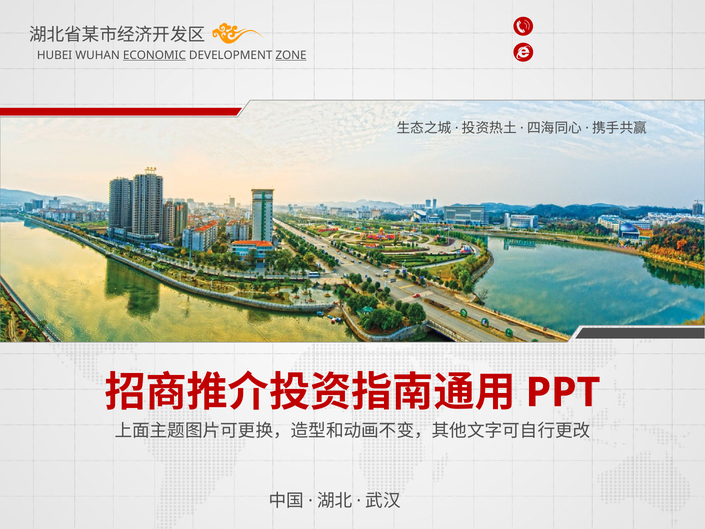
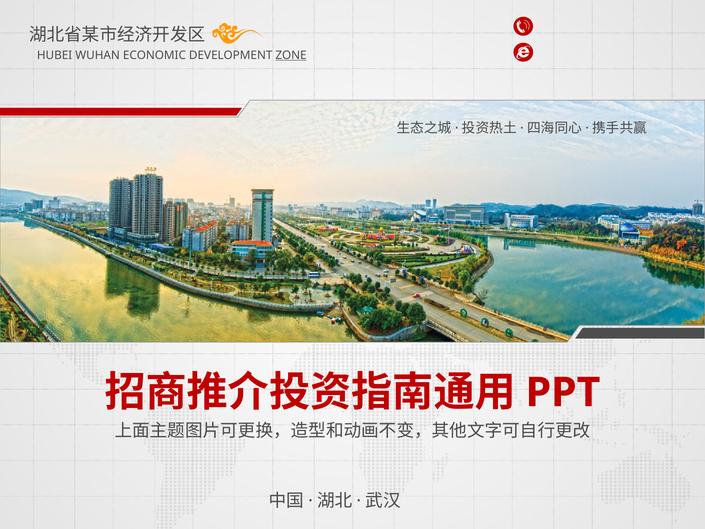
ECONOMIC underline: present -> none (154, 55)
